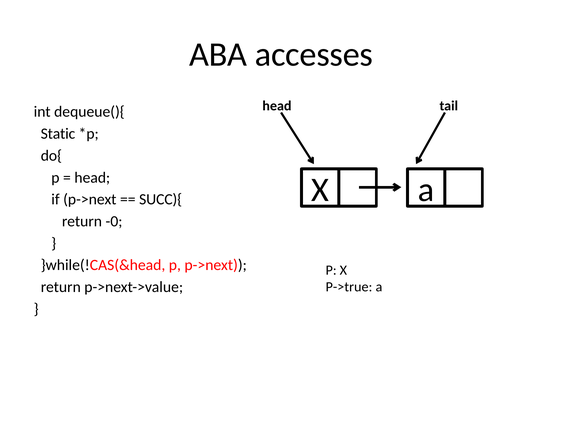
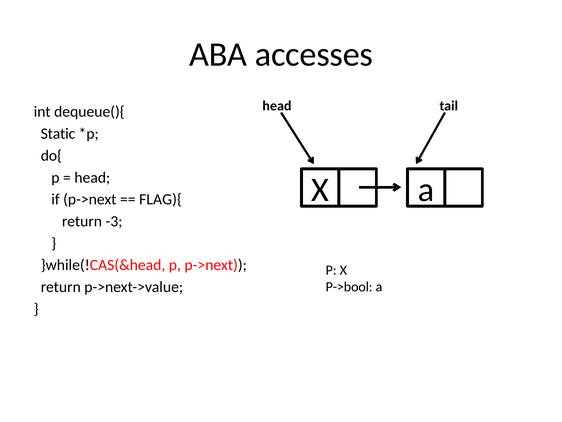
SUCC){: SUCC){ -> FLAG){ (161, 199)
-0: -0 -> -3 (114, 221)
P->true: P->true -> P->bool (349, 287)
